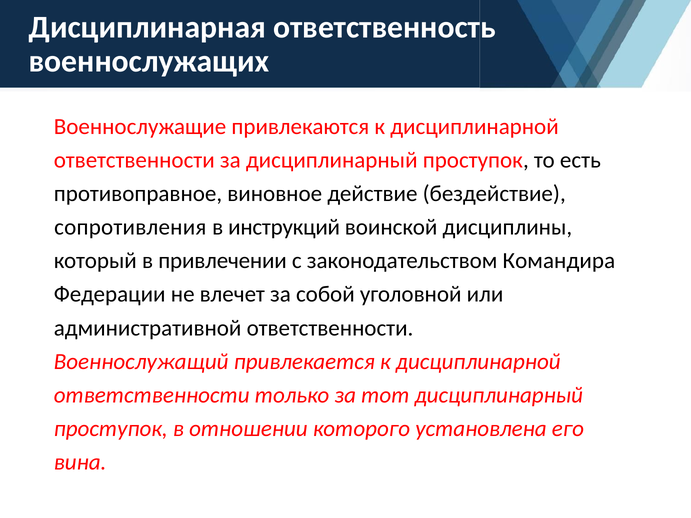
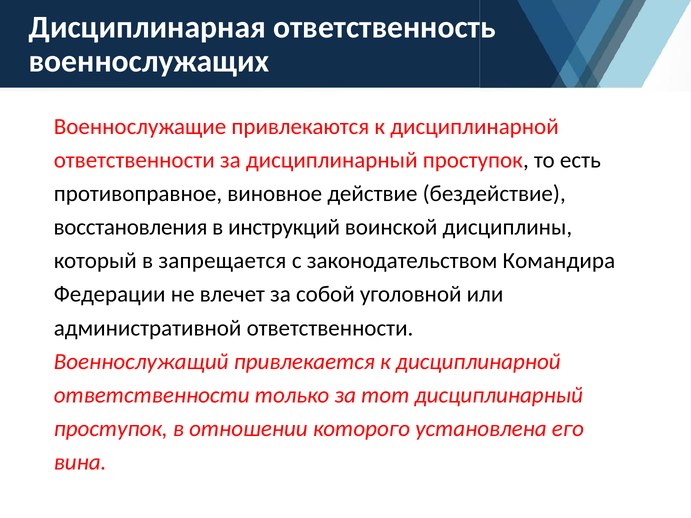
сопротивления: сопротивления -> восстановления (131, 227)
привлечении: привлечении -> запрещается (222, 261)
